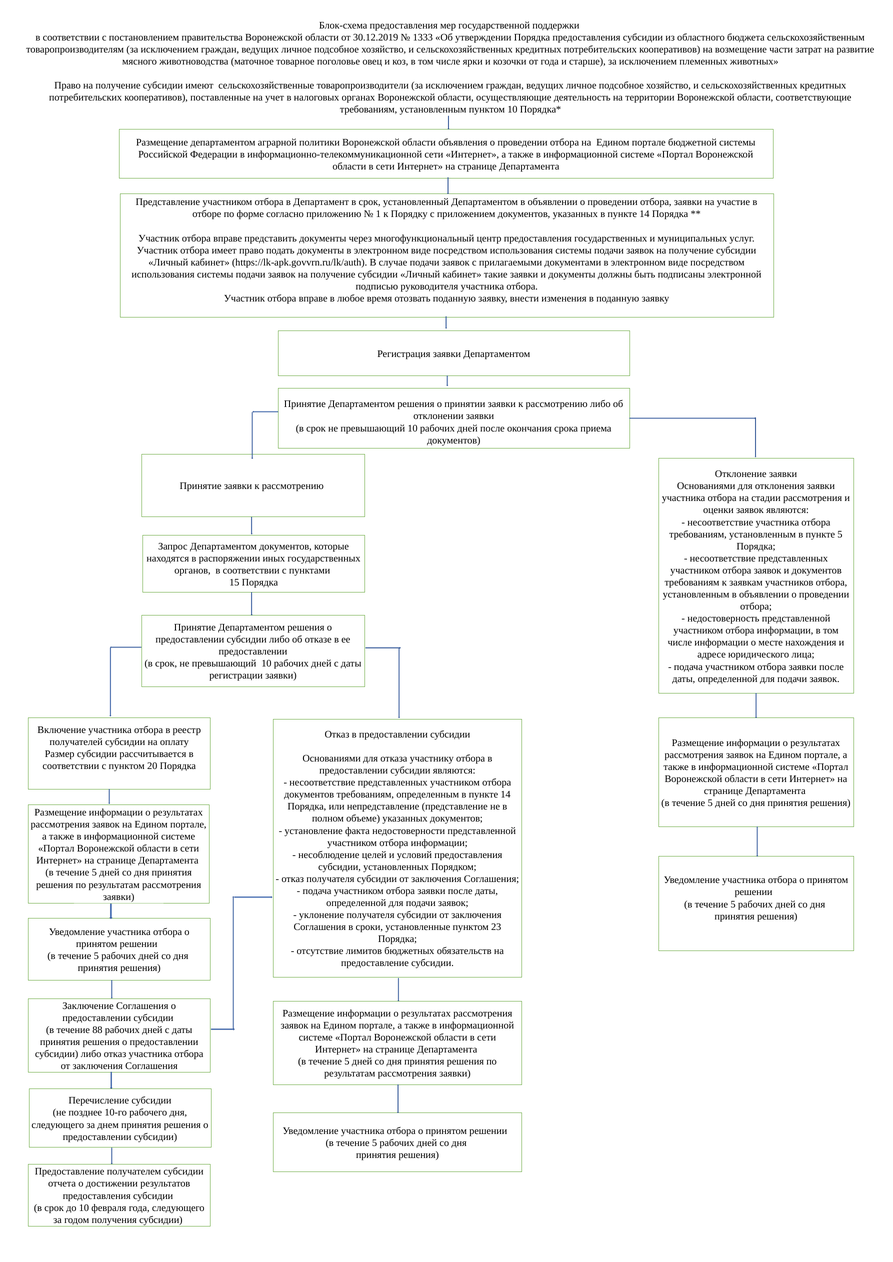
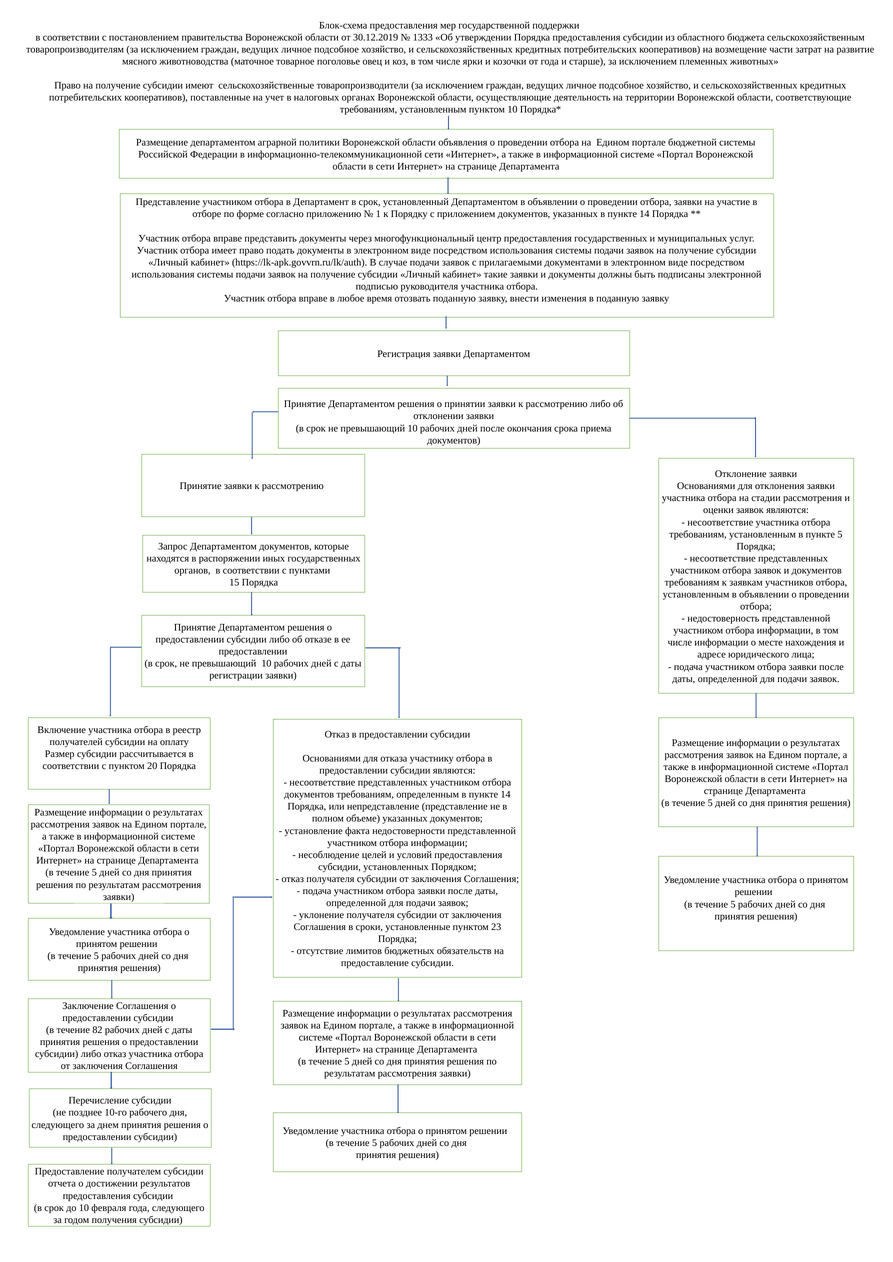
88: 88 -> 82 (97, 1030)
